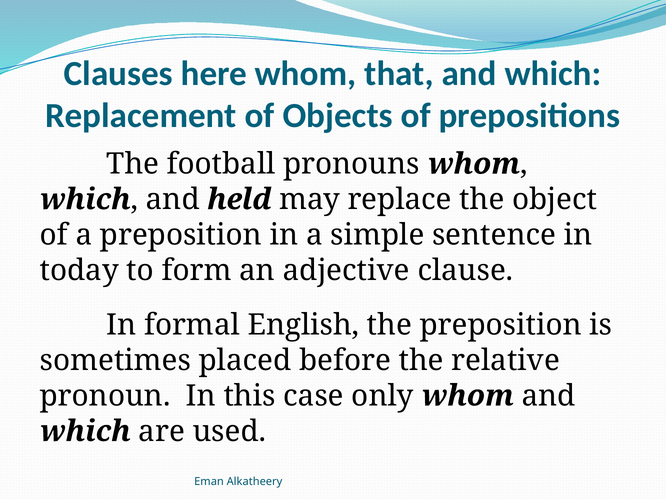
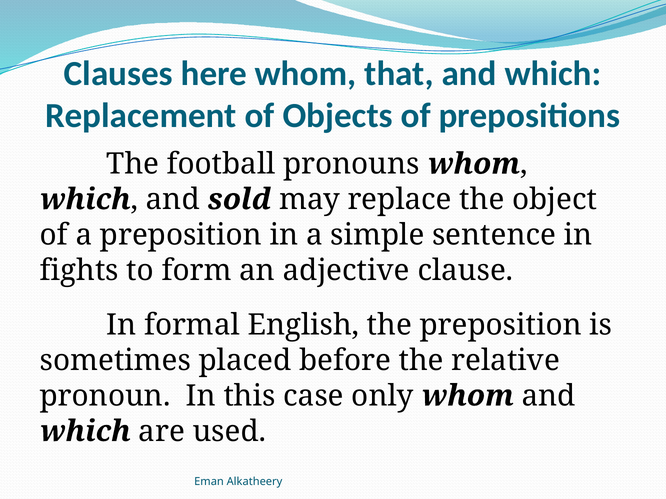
held: held -> sold (239, 200)
today: today -> fights (79, 271)
